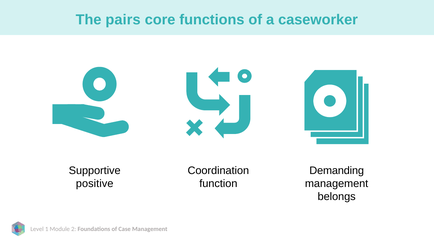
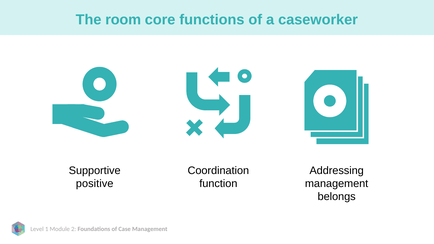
pairs: pairs -> room (123, 20)
Demanding: Demanding -> Addressing (337, 171)
